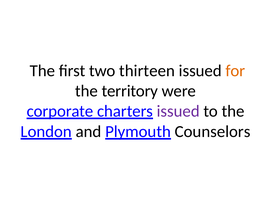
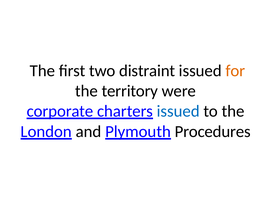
thirteen: thirteen -> distraint (147, 71)
issued colour: purple -> blue (178, 111)
Counselors: Counselors -> Procedures (213, 132)
